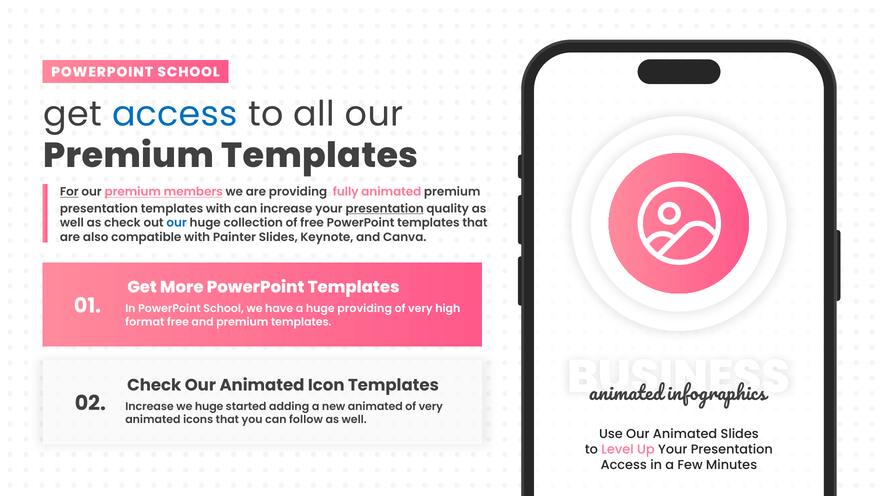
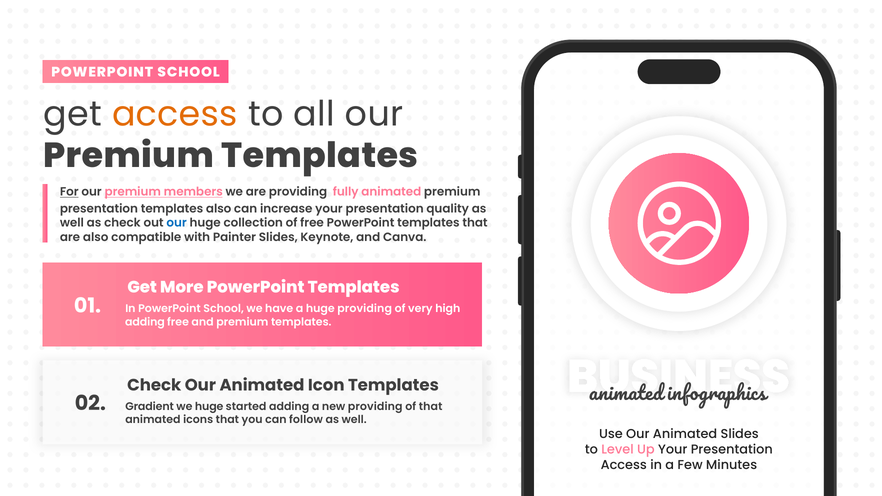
access colour: blue -> orange (175, 114)
templates with: with -> also (219, 209)
presentation underline: present -> none (385, 209)
format: format -> adding (145, 322)
Increase: Increase -> Gradient (150, 407)
new animated: animated -> providing (375, 407)
very: very -> that (431, 407)
